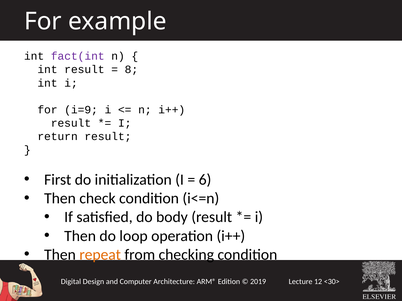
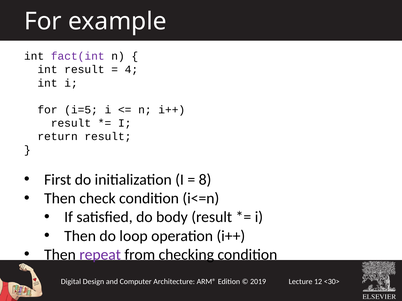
8: 8 -> 4 (131, 70)
i=9: i=9 -> i=5 (81, 110)
6: 6 -> 8 (205, 180)
repeat colour: orange -> purple (100, 255)
